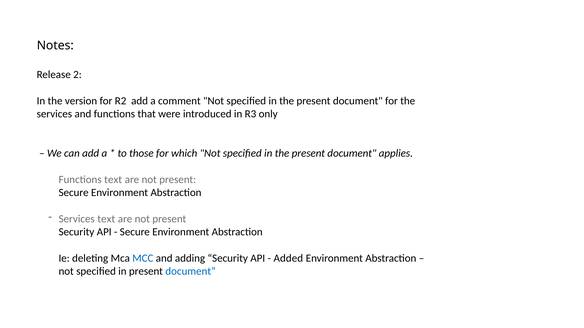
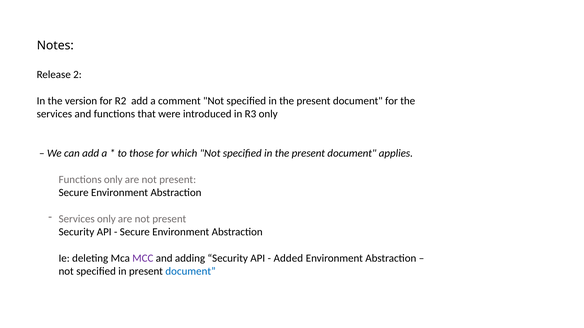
Functions text: text -> only (113, 180)
Services text: text -> only (106, 219)
MCC colour: blue -> purple (143, 259)
